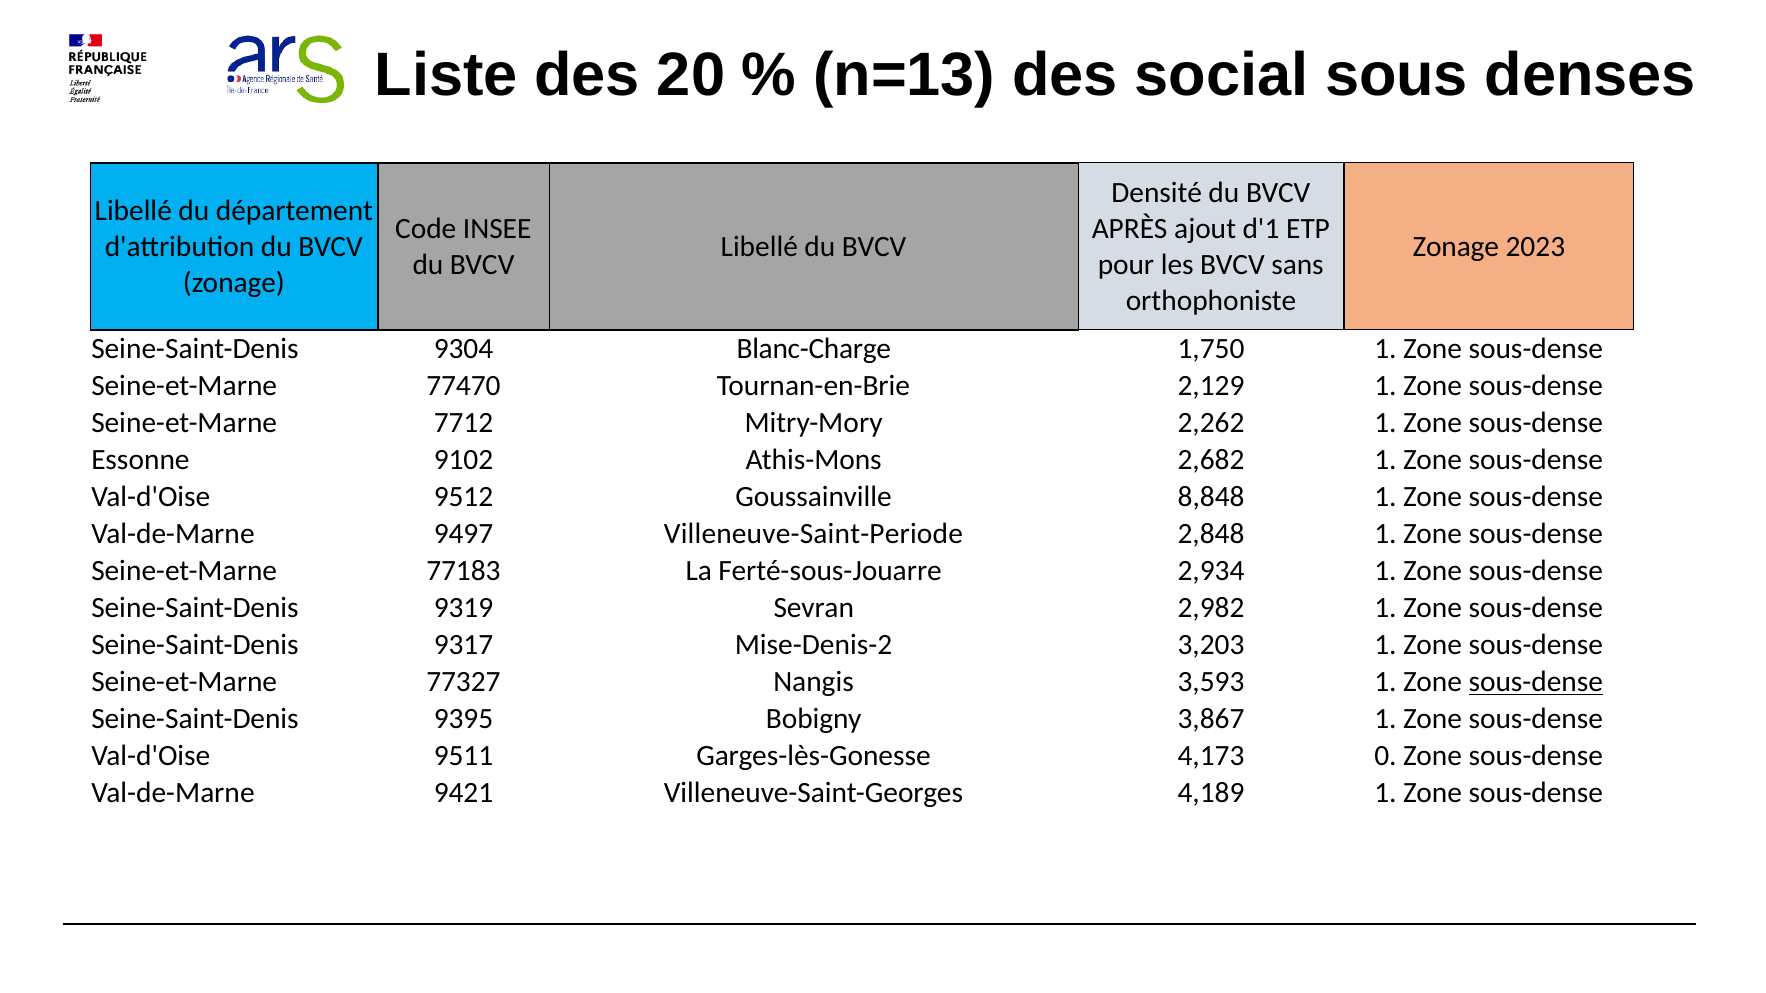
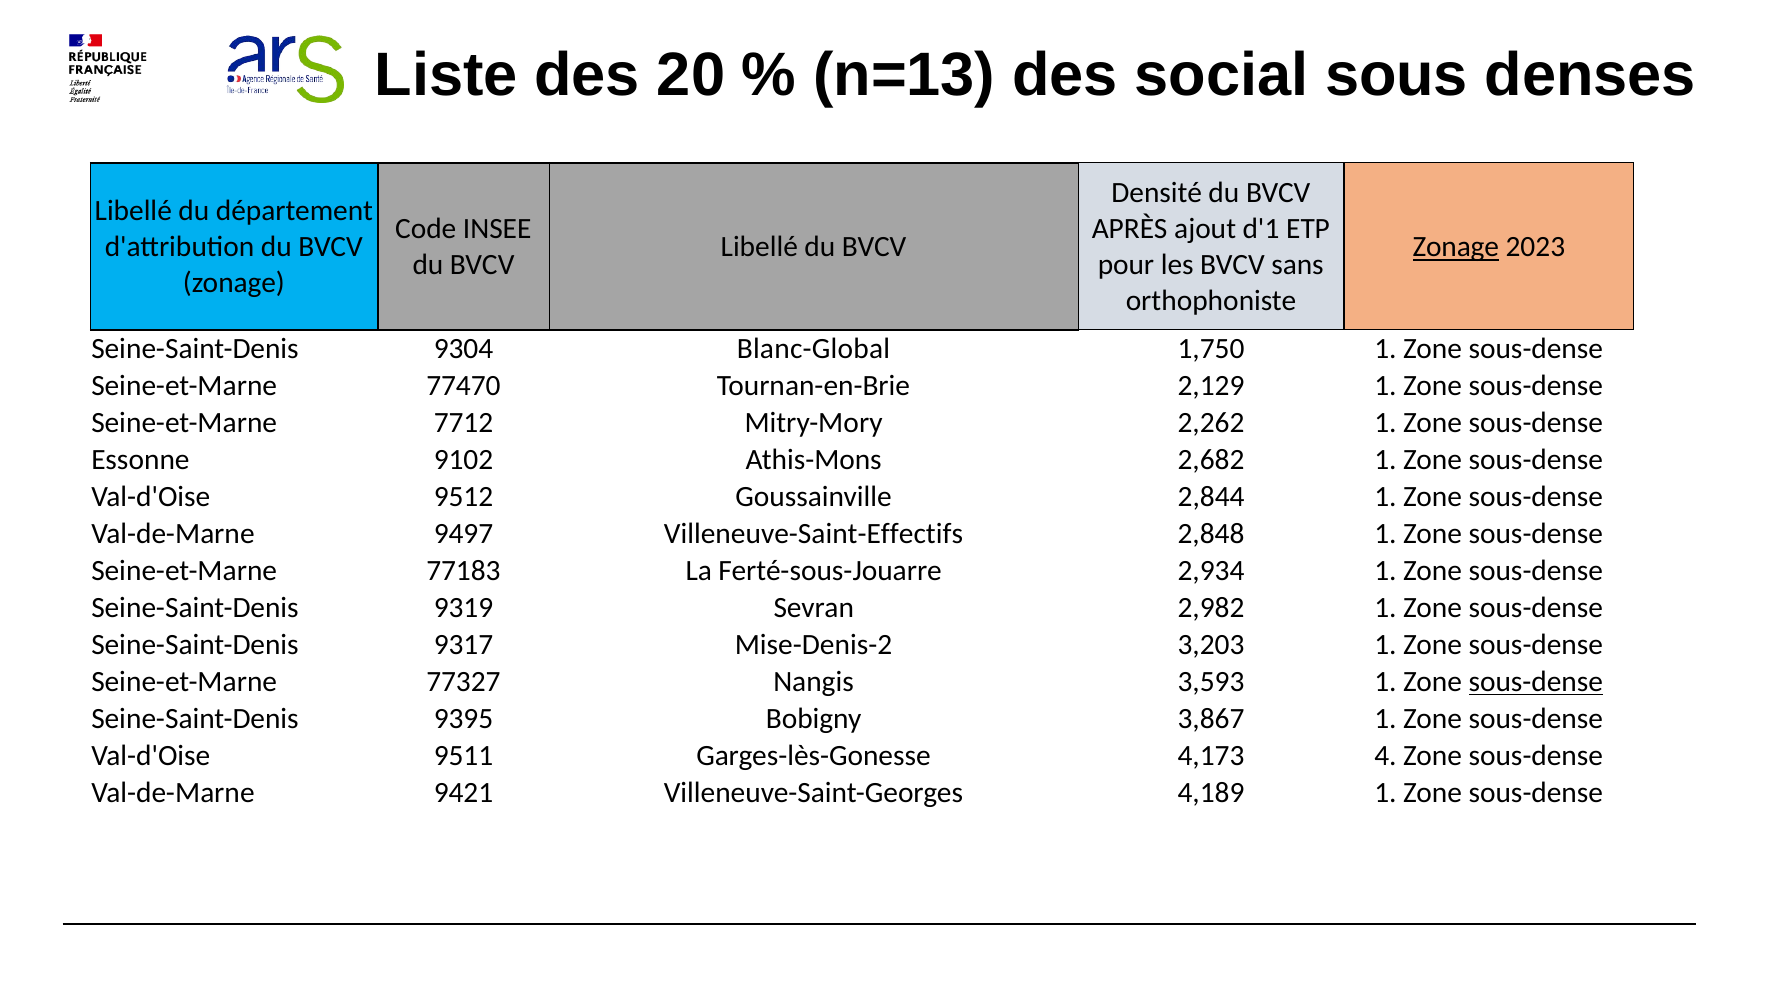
Zonage underline: none -> present (1456, 247)
Blanc-Charge: Blanc-Charge -> Blanc-Global (813, 349)
8,848: 8,848 -> 2,844 (1211, 497)
Villeneuve-Saint-Periode: Villeneuve-Saint-Periode -> Villeneuve-Saint-Effectifs (813, 534)
0: 0 -> 4 (1385, 756)
